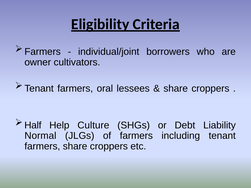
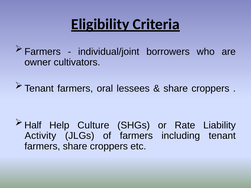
Debt: Debt -> Rate (185, 125)
Normal: Normal -> Activity (40, 136)
